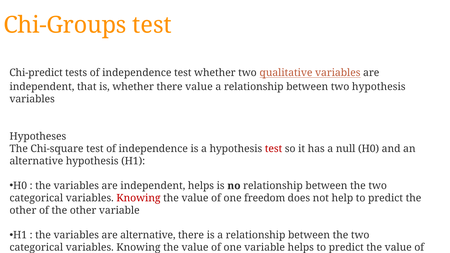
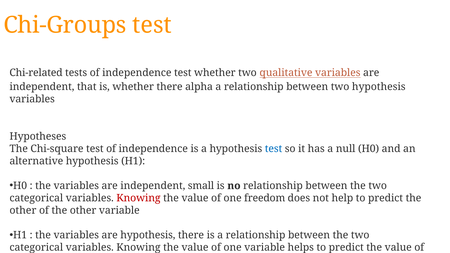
Chi-predict: Chi-predict -> Chi-related (36, 73)
there value: value -> alpha (199, 87)
test colour: red -> blue (274, 149)
independent helps: helps -> small (201, 186)
are alternative: alternative -> hypothesis (148, 235)
